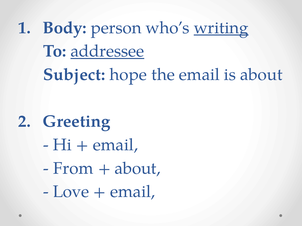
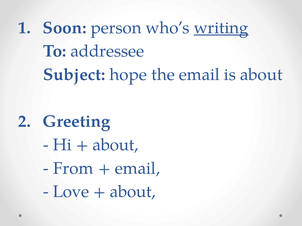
Body: Body -> Soon (65, 28)
addressee underline: present -> none (107, 51)
email: email -> about (115, 145)
about: about -> email (138, 169)
email: email -> about (133, 192)
